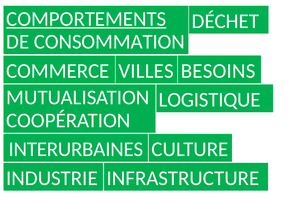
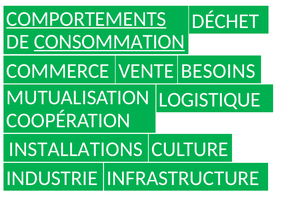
CONSOMMATION underline: none -> present (109, 42)
VILLES: VILLES -> VENTE (146, 71)
INTERURBAINES: INTERURBAINES -> INSTALLATIONS (76, 149)
